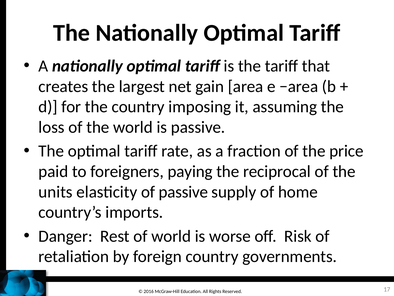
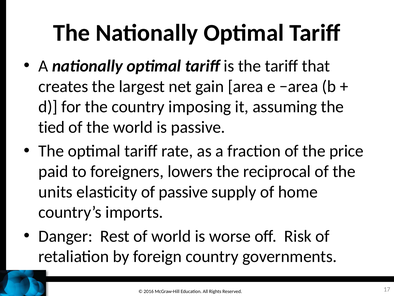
loss: loss -> tied (52, 127)
paying: paying -> lowers (190, 171)
